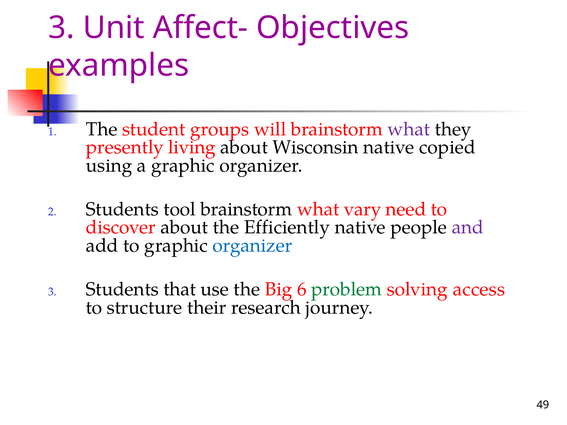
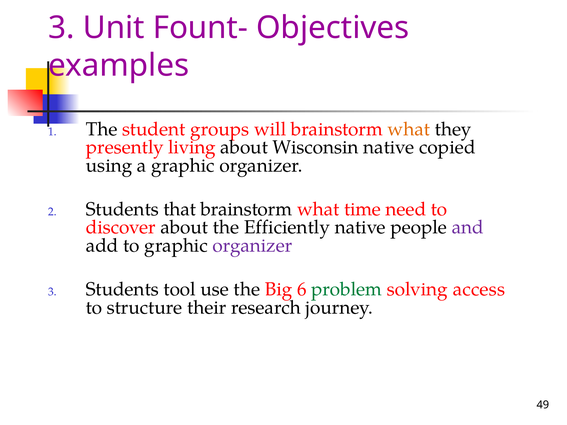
Affect-: Affect- -> Fount- (200, 28)
what colour: purple -> orange (409, 129)
tool: tool -> that (180, 209)
vary: vary -> time (363, 209)
organizer colour: blue -> purple (252, 246)
that: that -> tool (180, 289)
